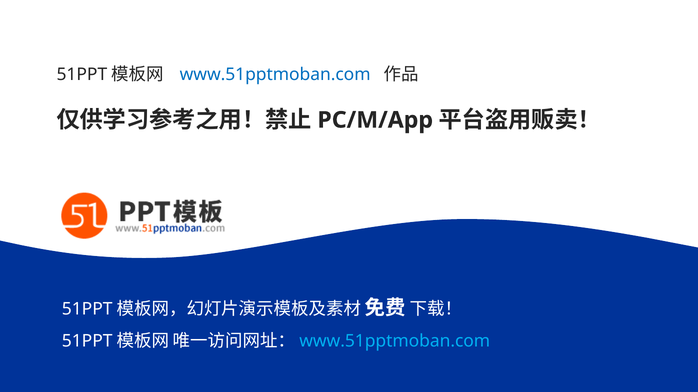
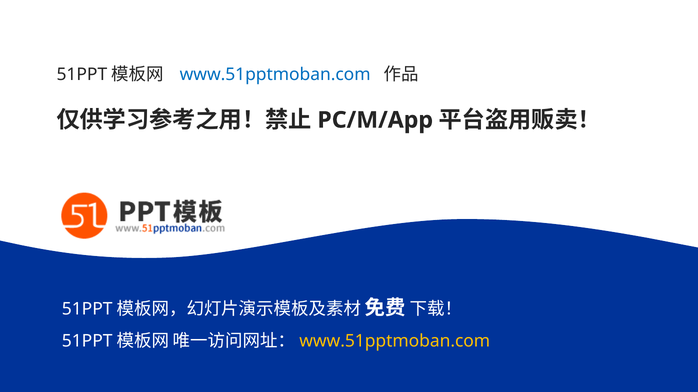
www.51pptmoban.com colour: light blue -> yellow (395, 341)
